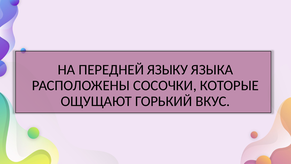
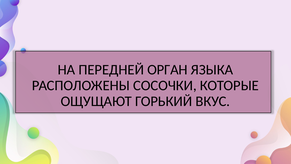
ЯЗЫКУ: ЯЗЫКУ -> ОРГАН (167, 70)
